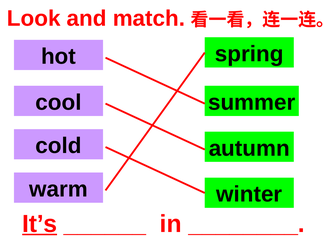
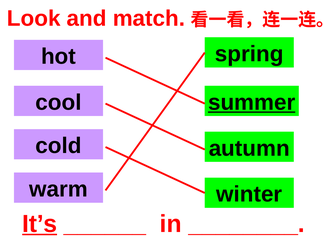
summer underline: none -> present (252, 102)
